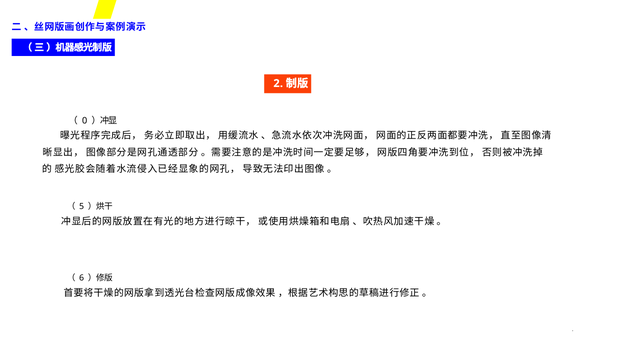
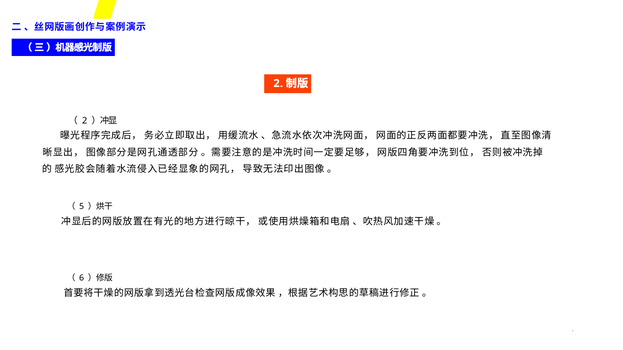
0: 0 -> 2 (85, 121)
